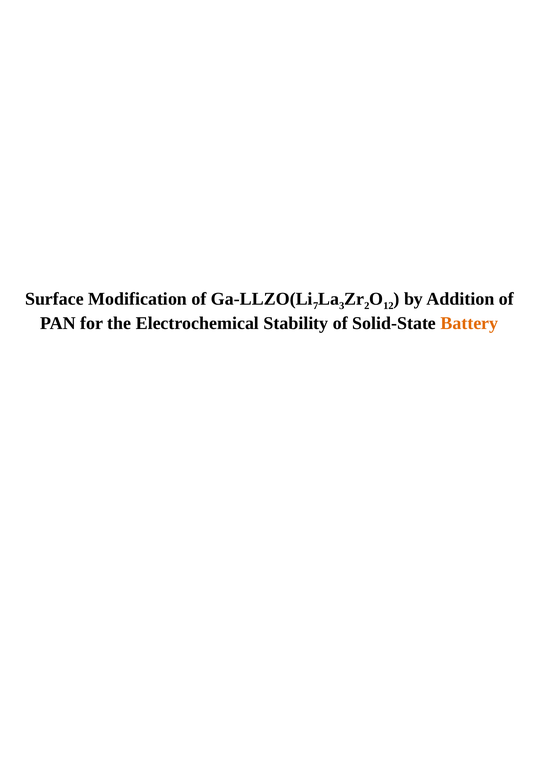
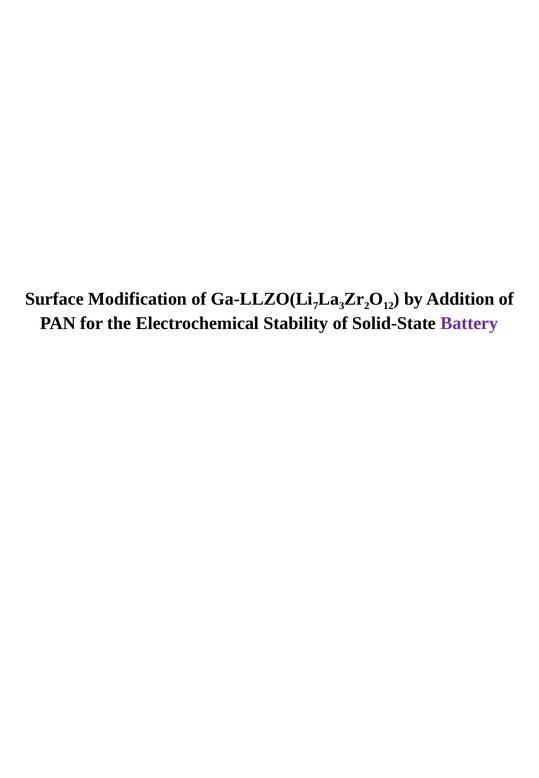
Battery colour: orange -> purple (469, 324)
